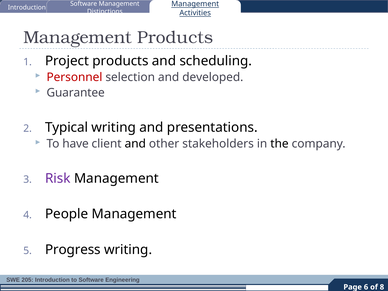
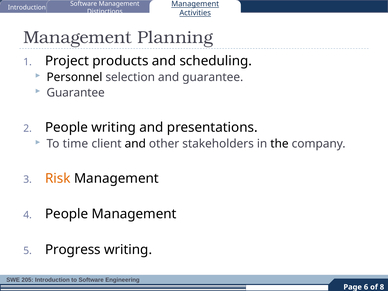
Management Products: Products -> Planning (175, 37)
Personnel colour: red -> black (74, 77)
and developed: developed -> guarantee (213, 77)
Typical: Typical -> People (67, 127)
have: have -> time (75, 144)
Risk colour: purple -> orange (58, 178)
